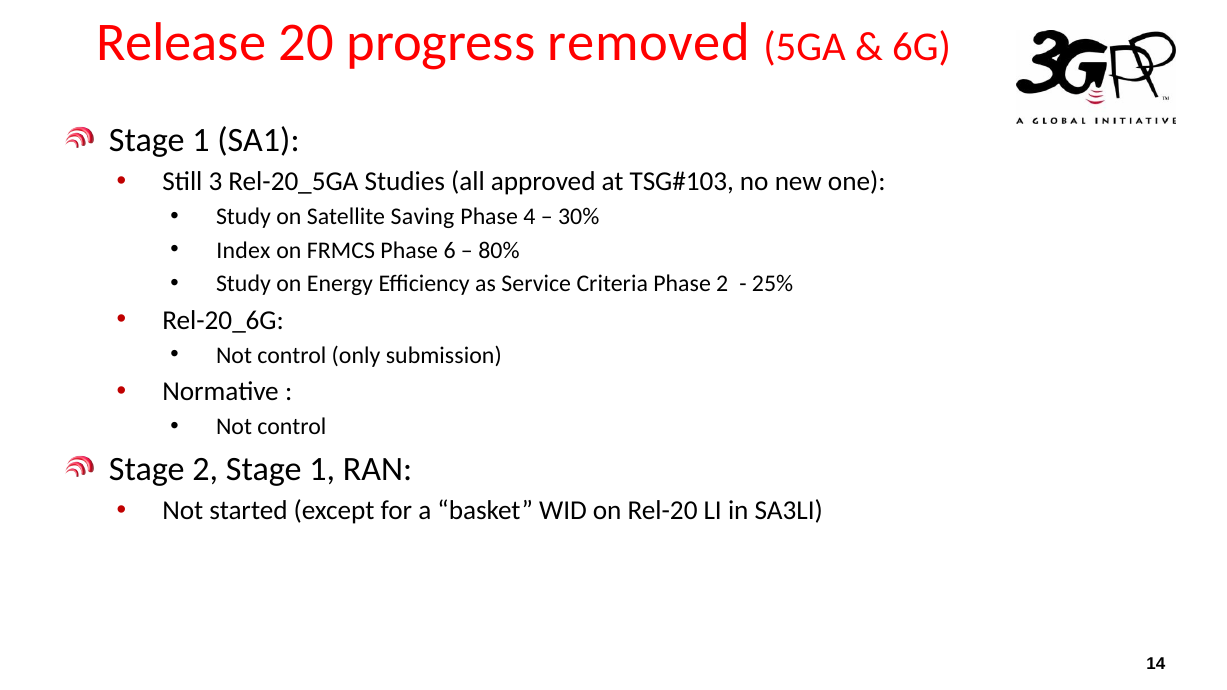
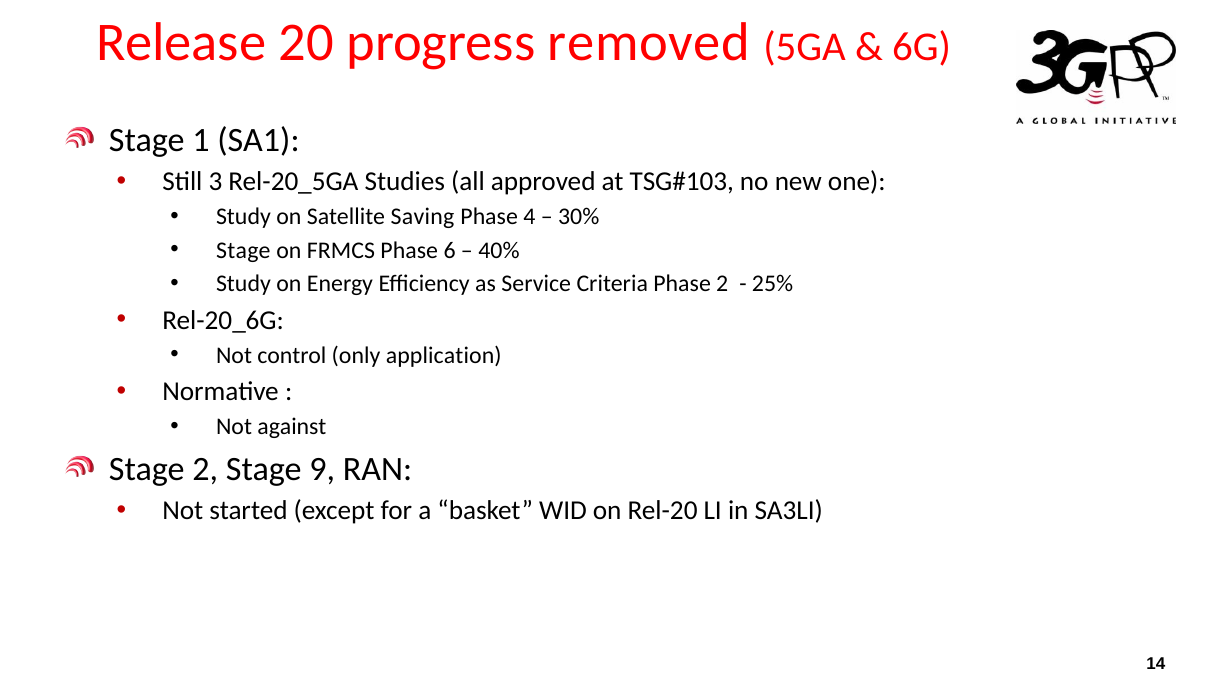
Index: Index -> Stage (243, 250)
80%: 80% -> 40% (499, 250)
submission: submission -> application (444, 355)
control: control -> against (292, 427)
2 Stage 1: 1 -> 9 (322, 469)
